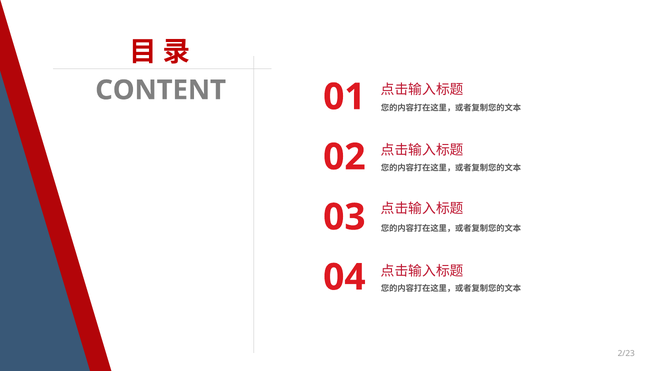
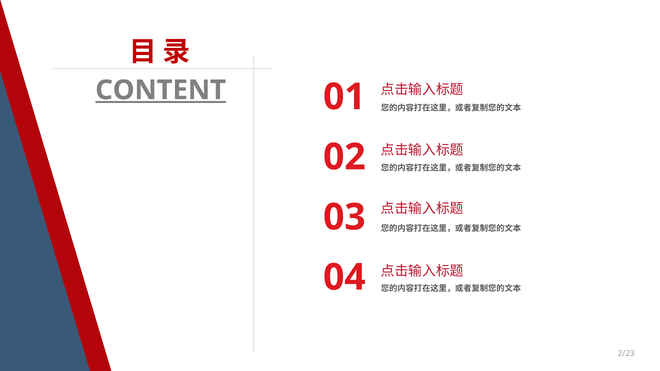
CONTENT underline: none -> present (161, 90)
